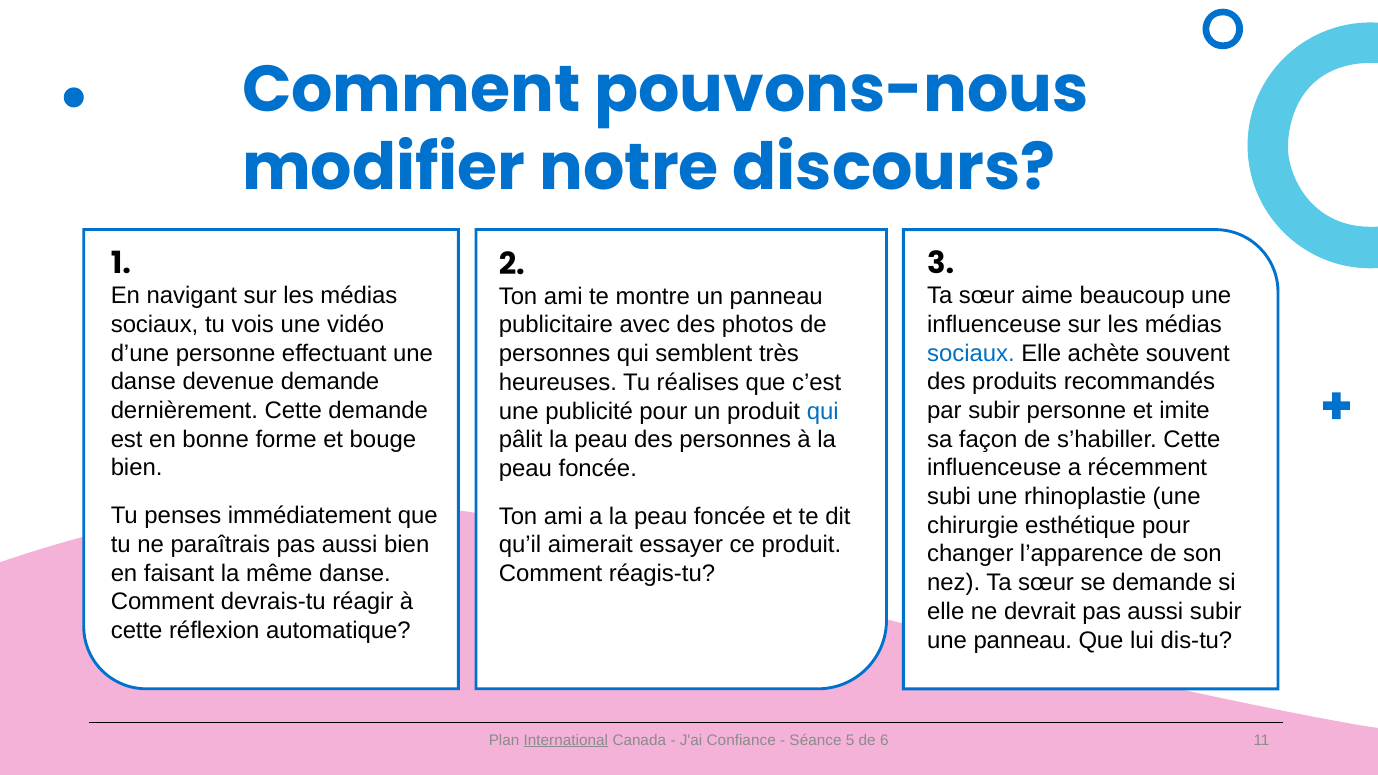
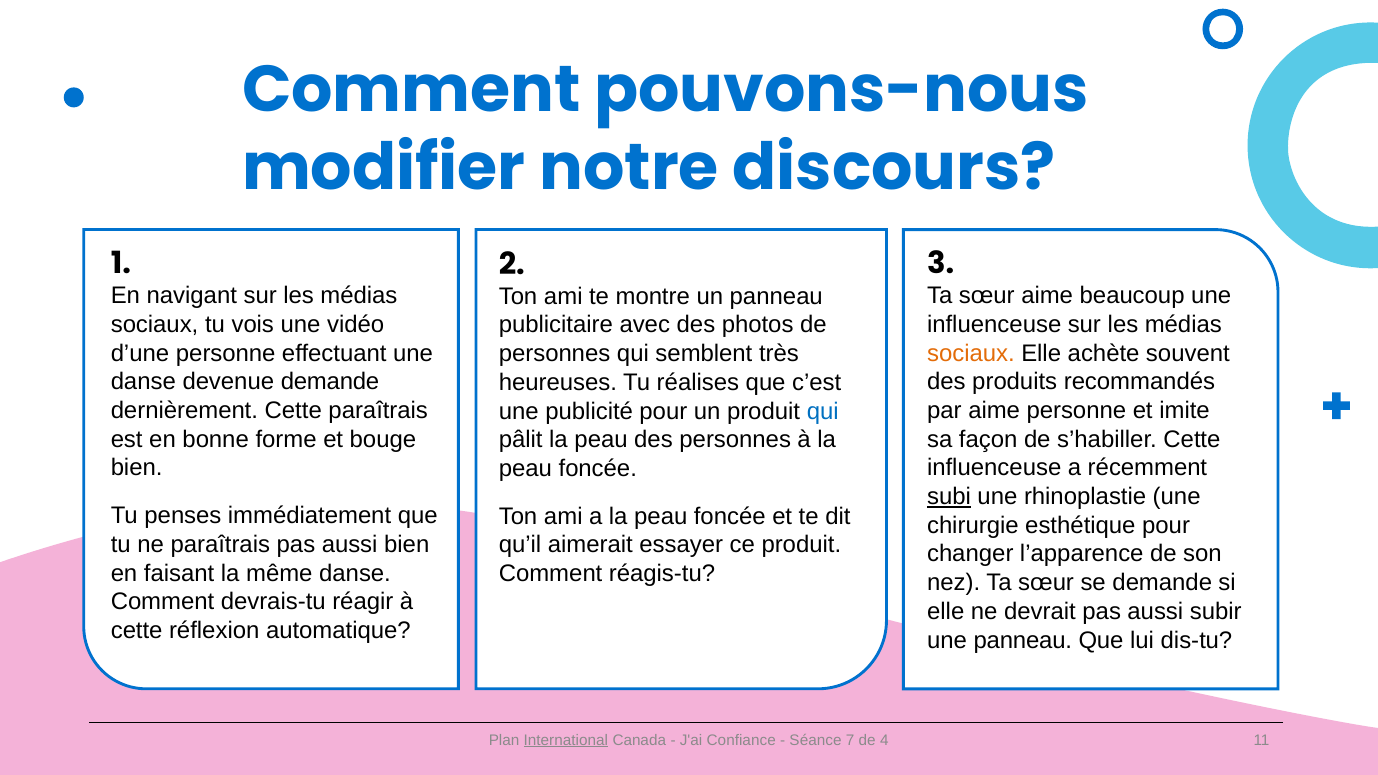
sociaux colour: blue -> orange (971, 353)
Cette demande: demande -> paraîtrais (378, 411)
par subir: subir -> aime (994, 411)
subi underline: none -> present (949, 497)
5: 5 -> 7 (850, 740)
6: 6 -> 4 (884, 740)
